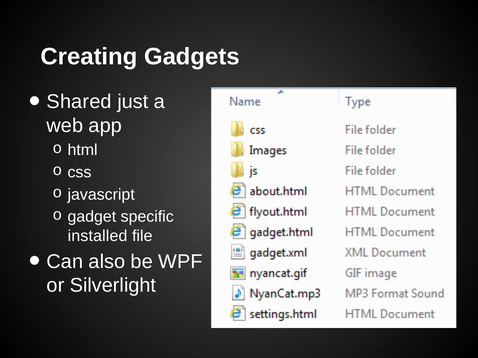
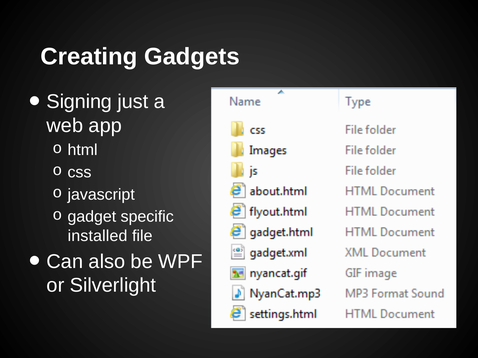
Shared: Shared -> Signing (79, 102)
